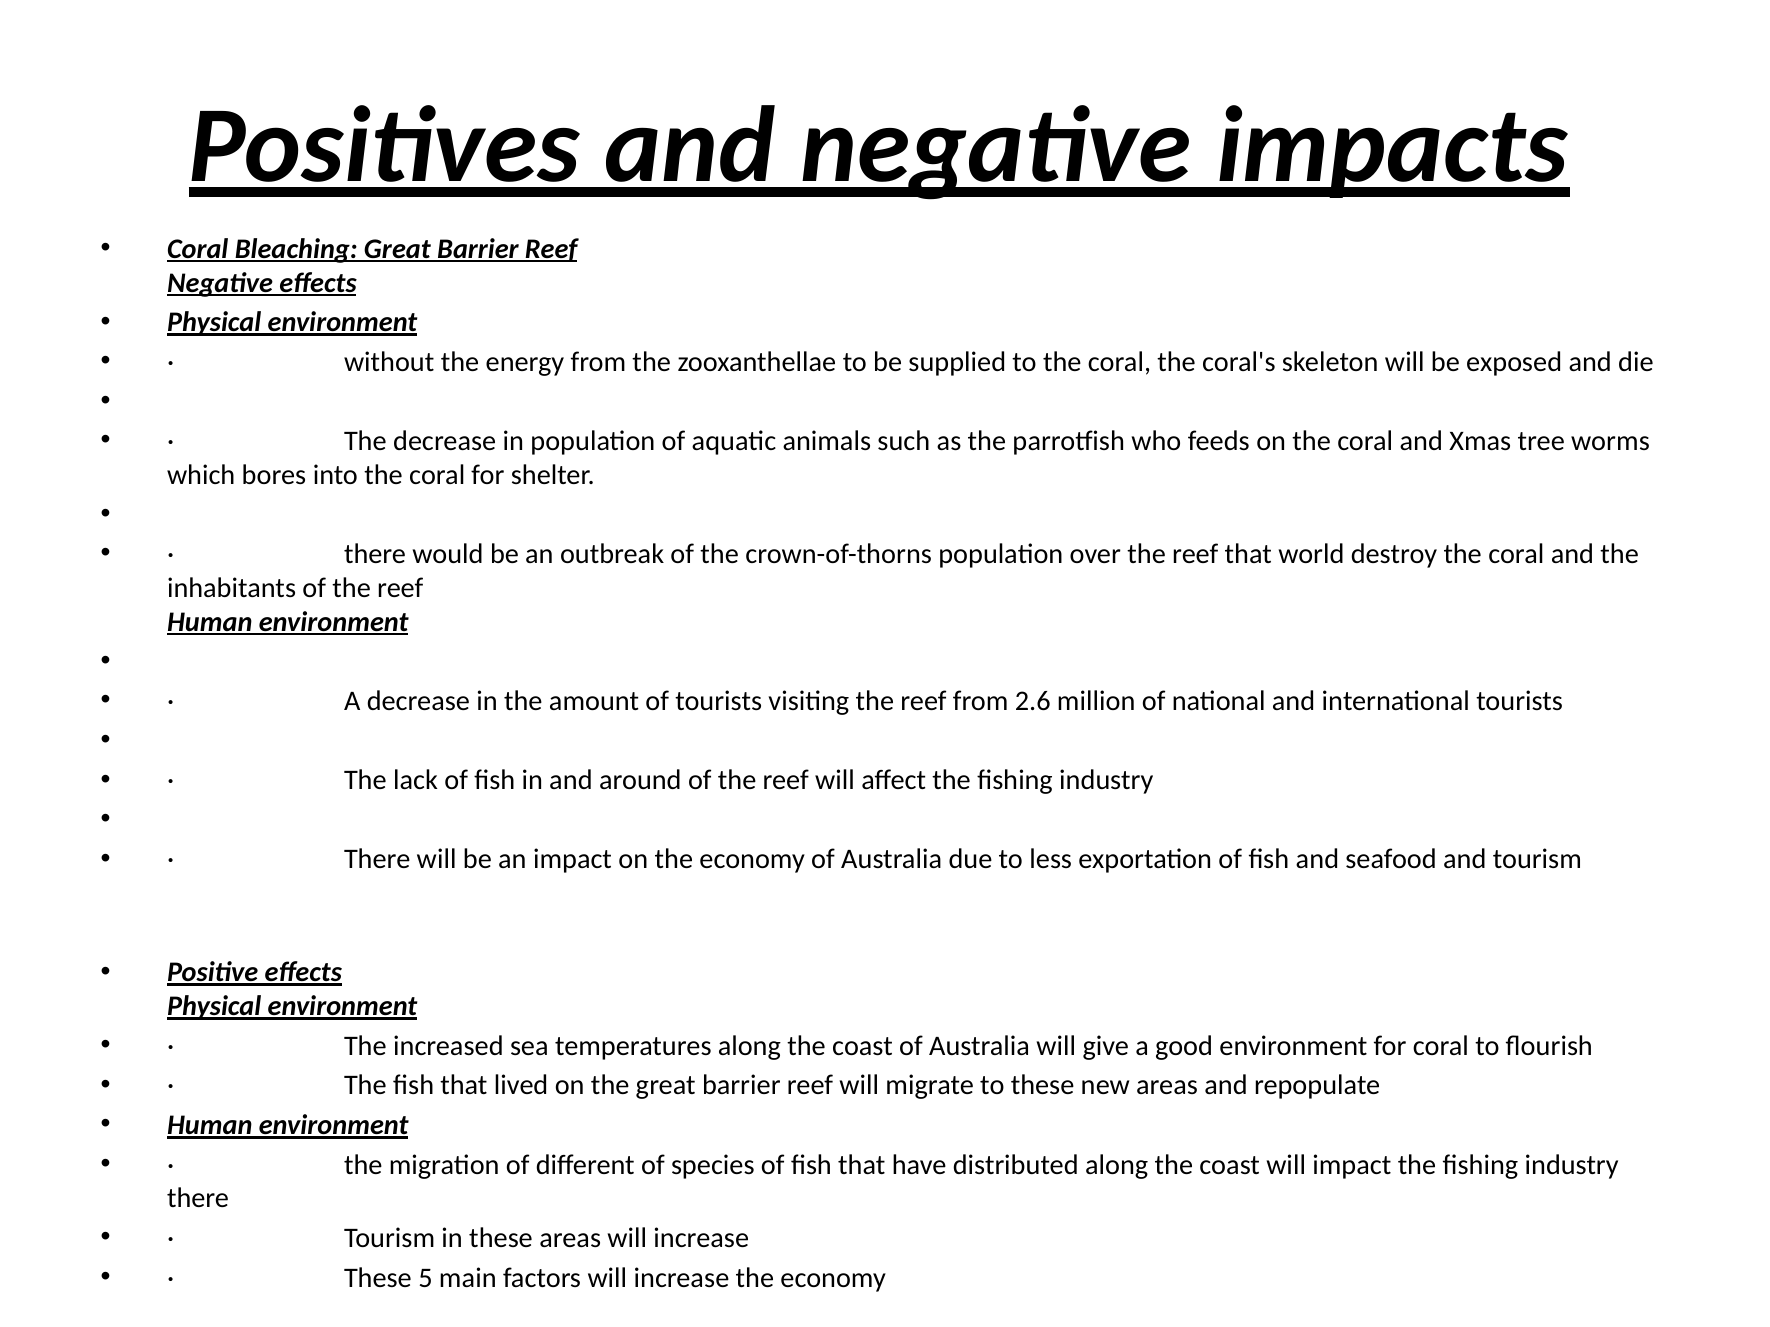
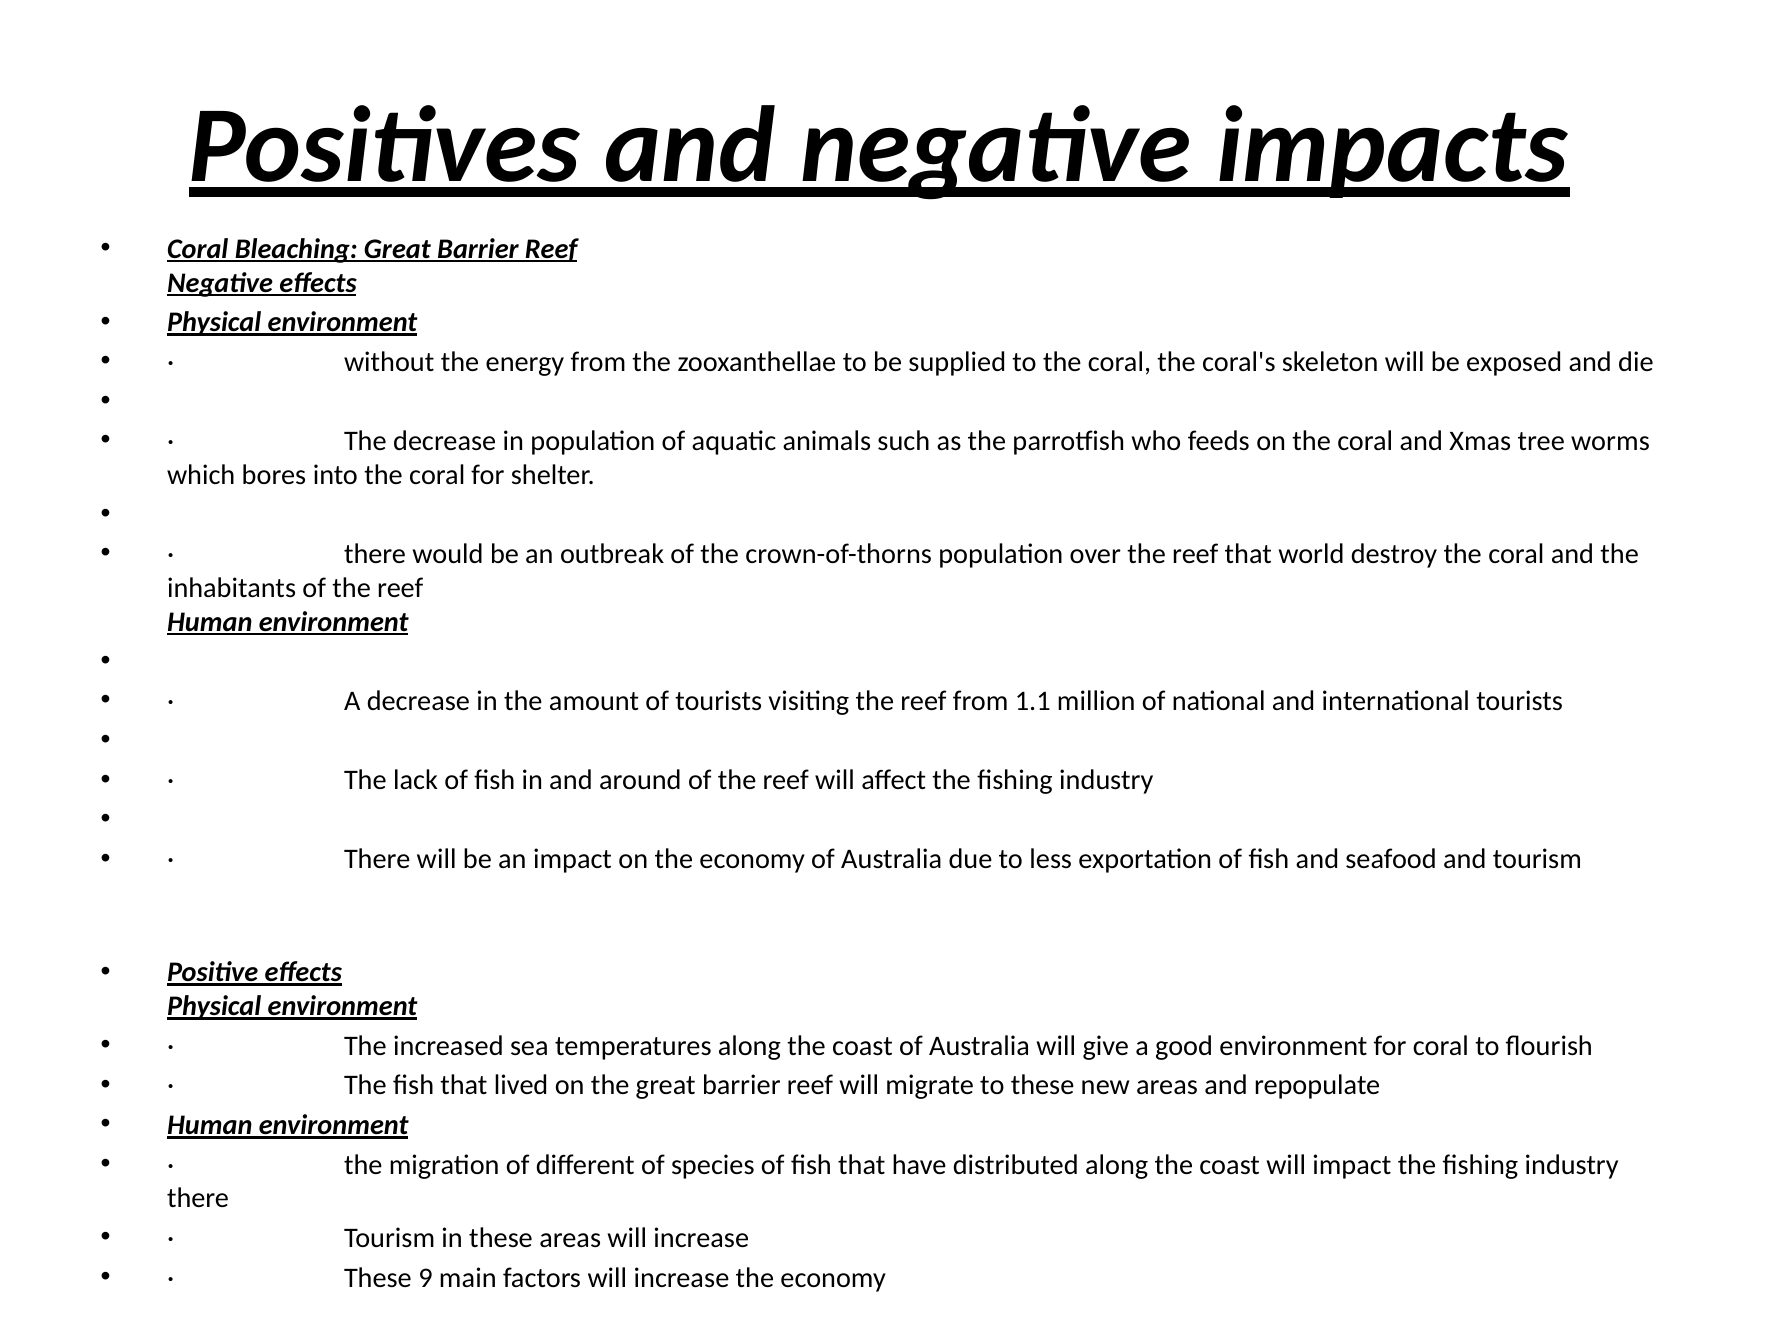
2.6: 2.6 -> 1.1 (1033, 701)
5: 5 -> 9 (426, 1278)
